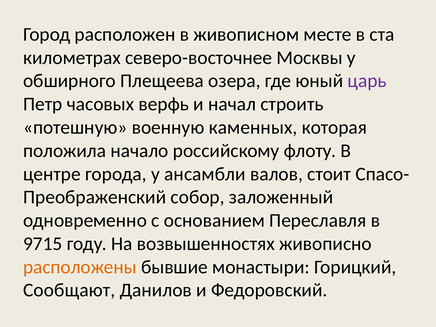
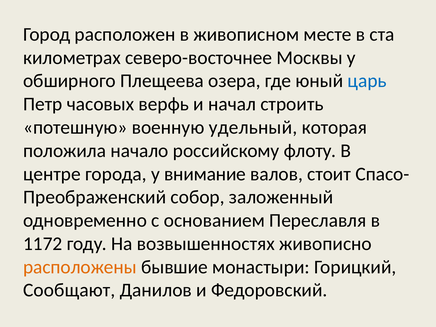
царь colour: purple -> blue (367, 81)
каменных: каменных -> удельный (253, 127)
ансамбли: ансамбли -> внимание (205, 174)
9715: 9715 -> 1172 (43, 244)
